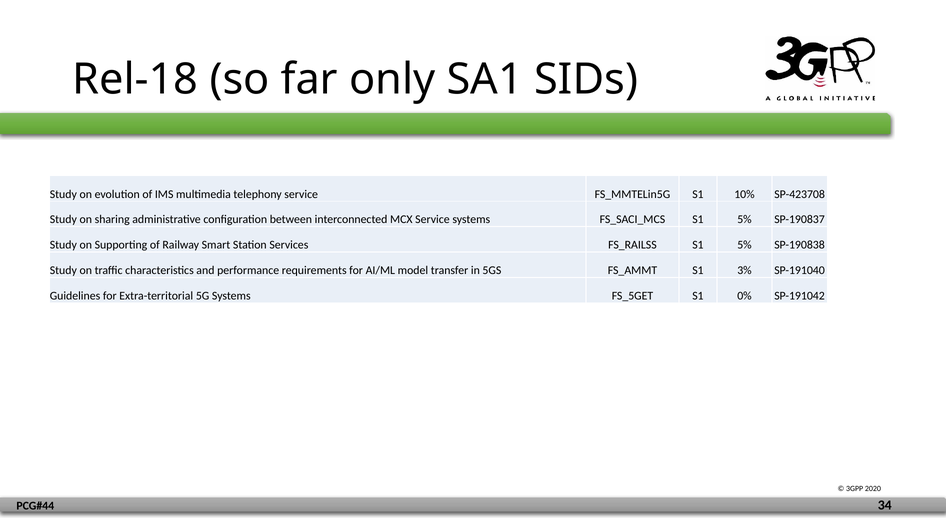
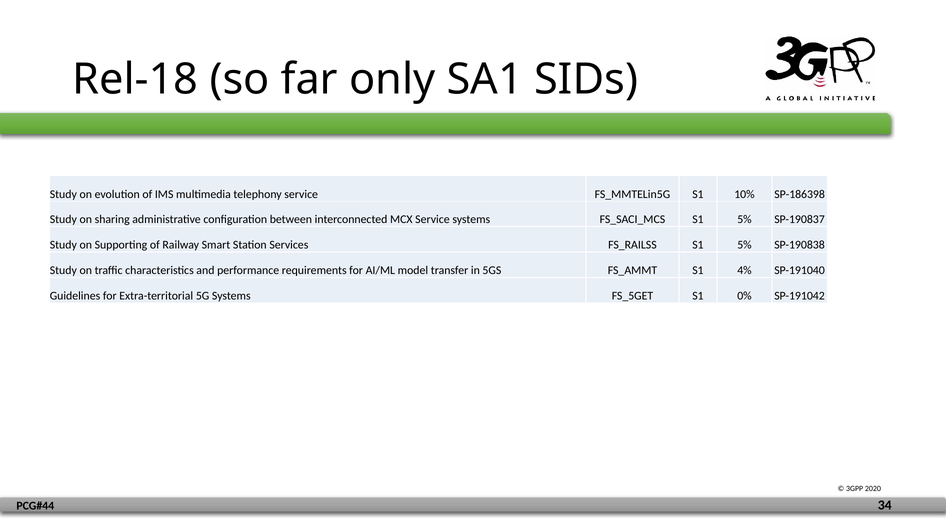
SP-423708: SP-423708 -> SP-186398 (800, 194)
3%: 3% -> 4% (744, 270)
